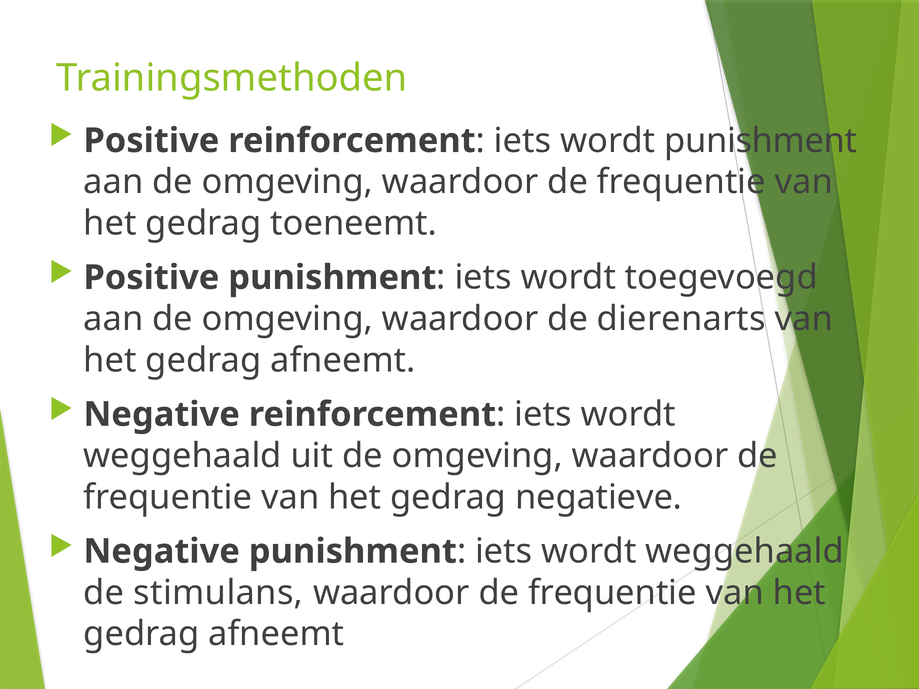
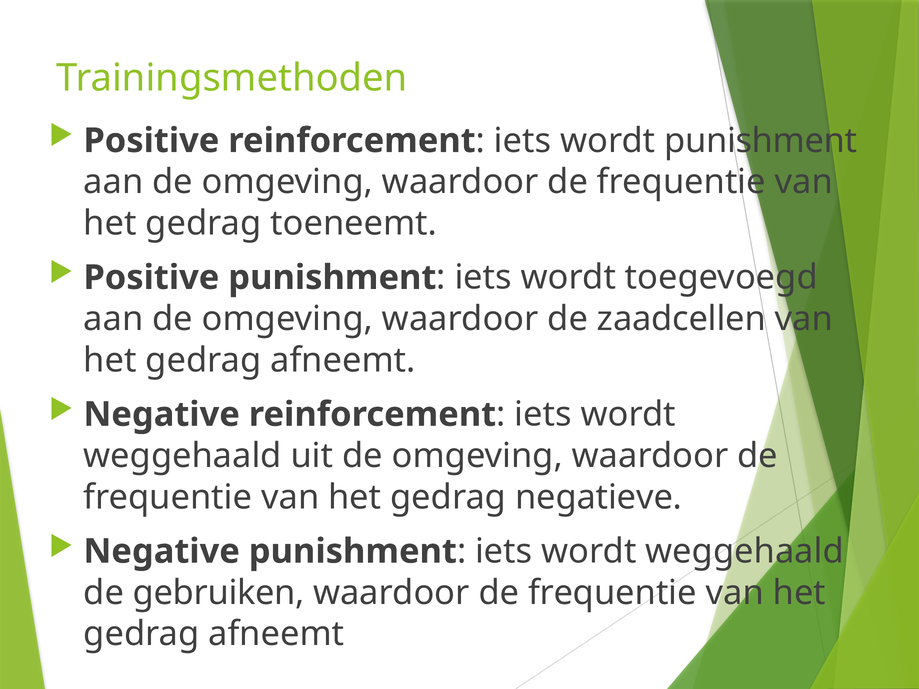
dierenarts: dierenarts -> zaadcellen (681, 319)
stimulans: stimulans -> gebruiken (219, 593)
